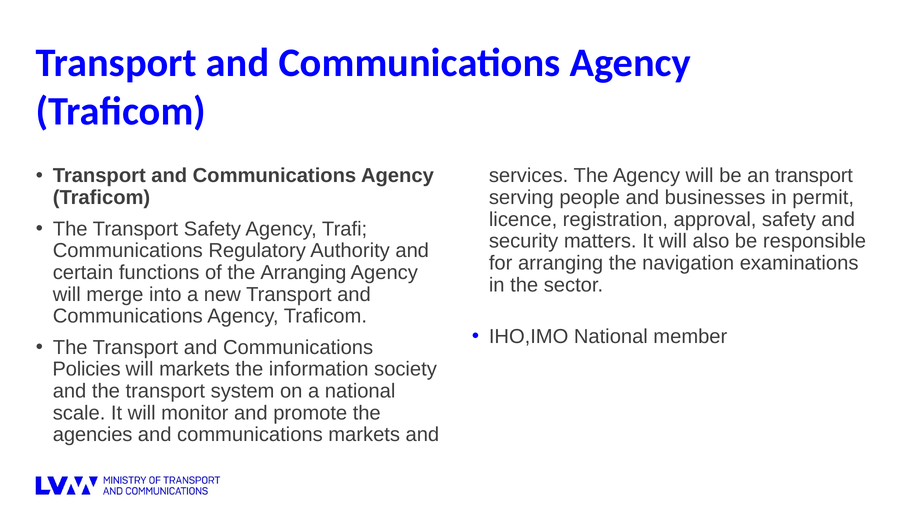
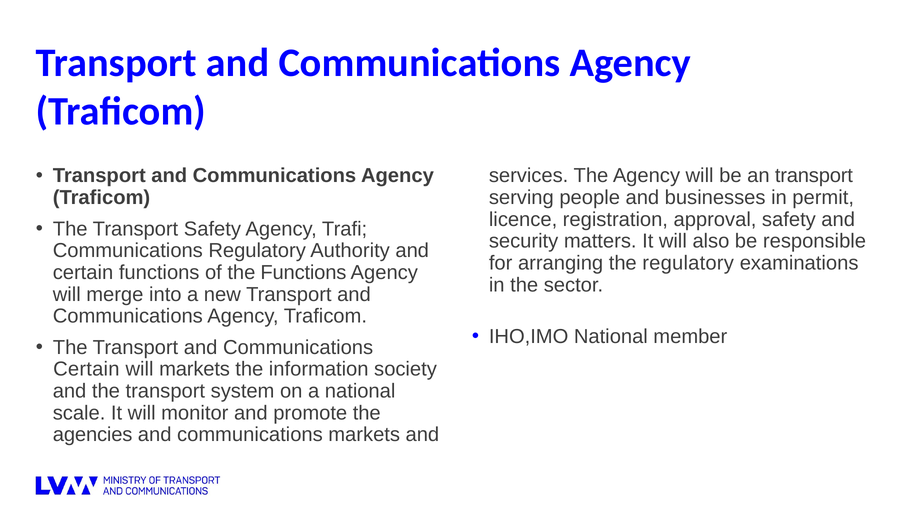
the navigation: navigation -> regulatory (688, 263)
the Arranging: Arranging -> Functions (303, 272)
Policies: Policies -> Certain (86, 369)
